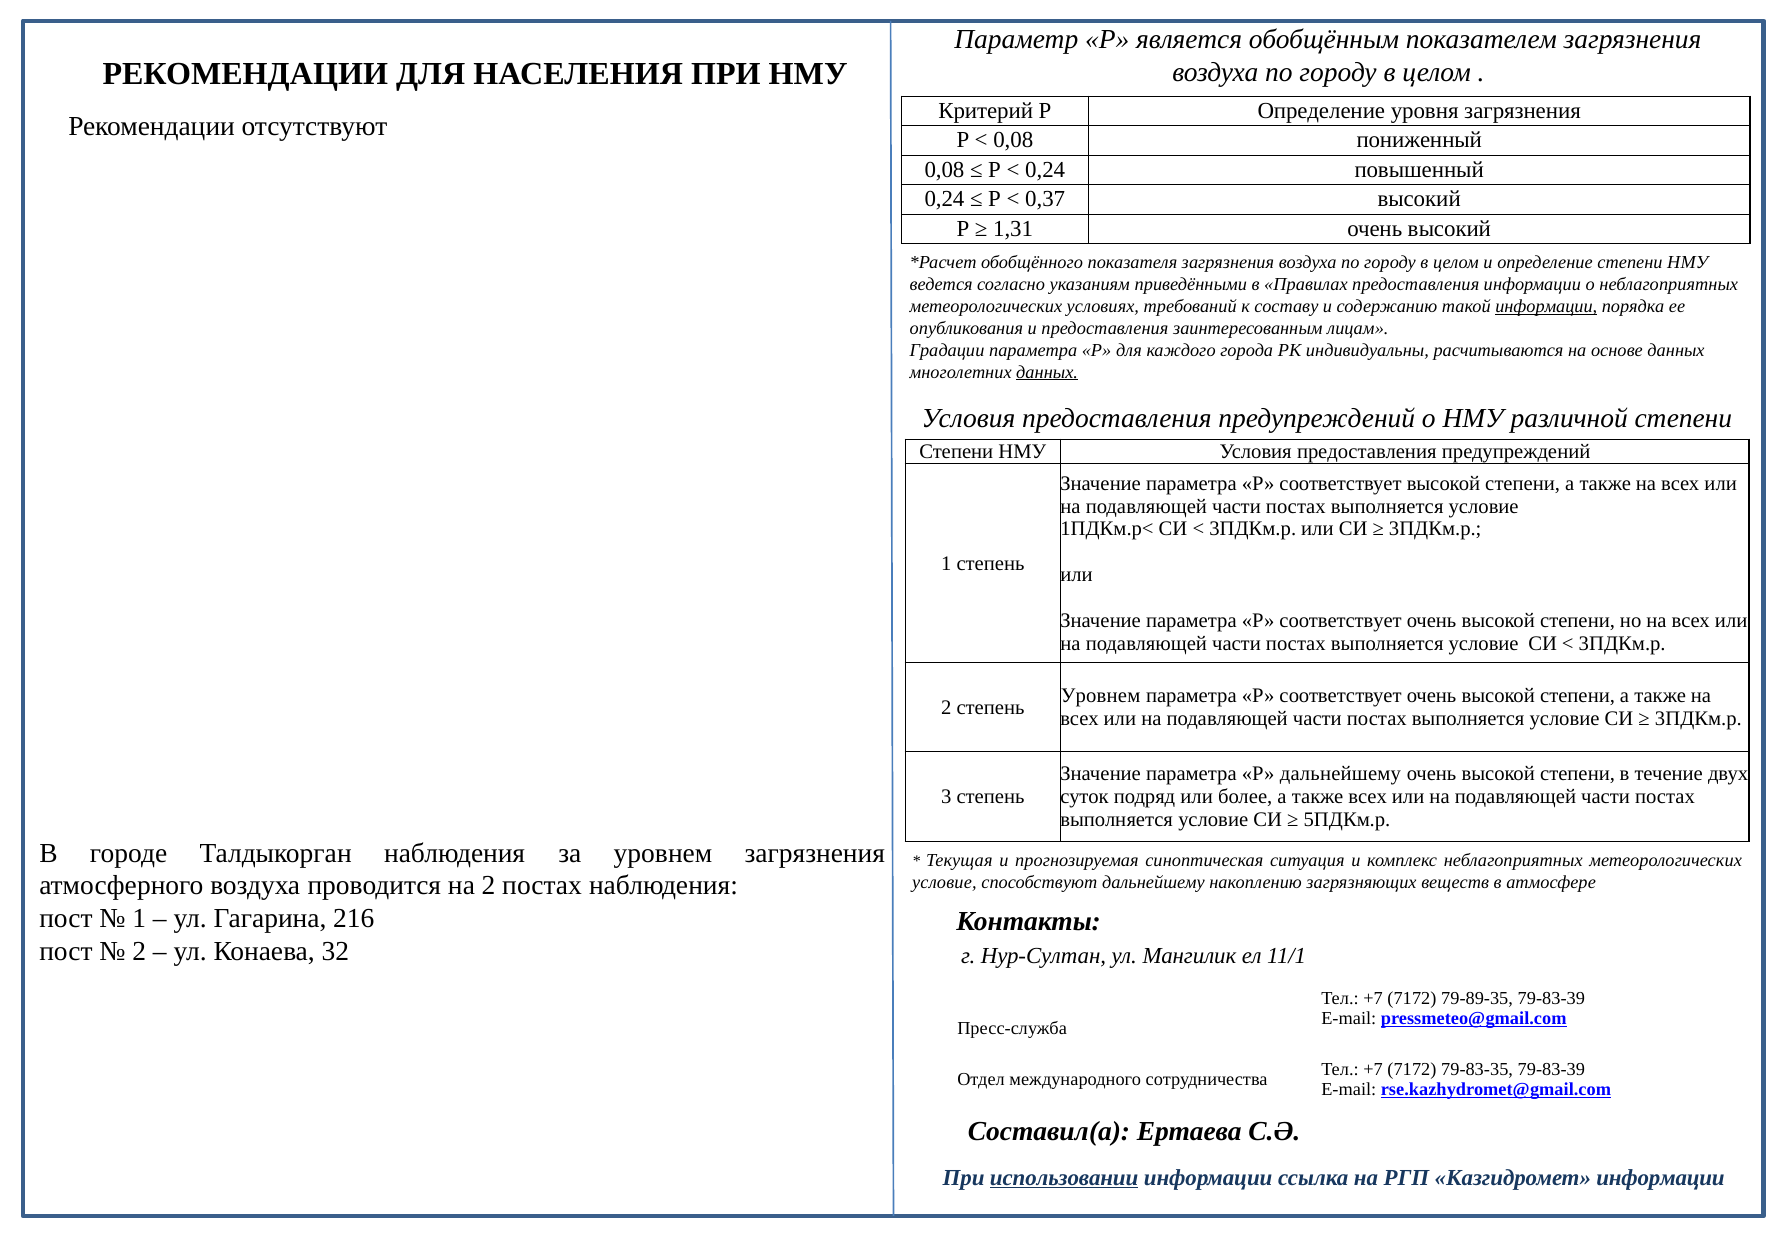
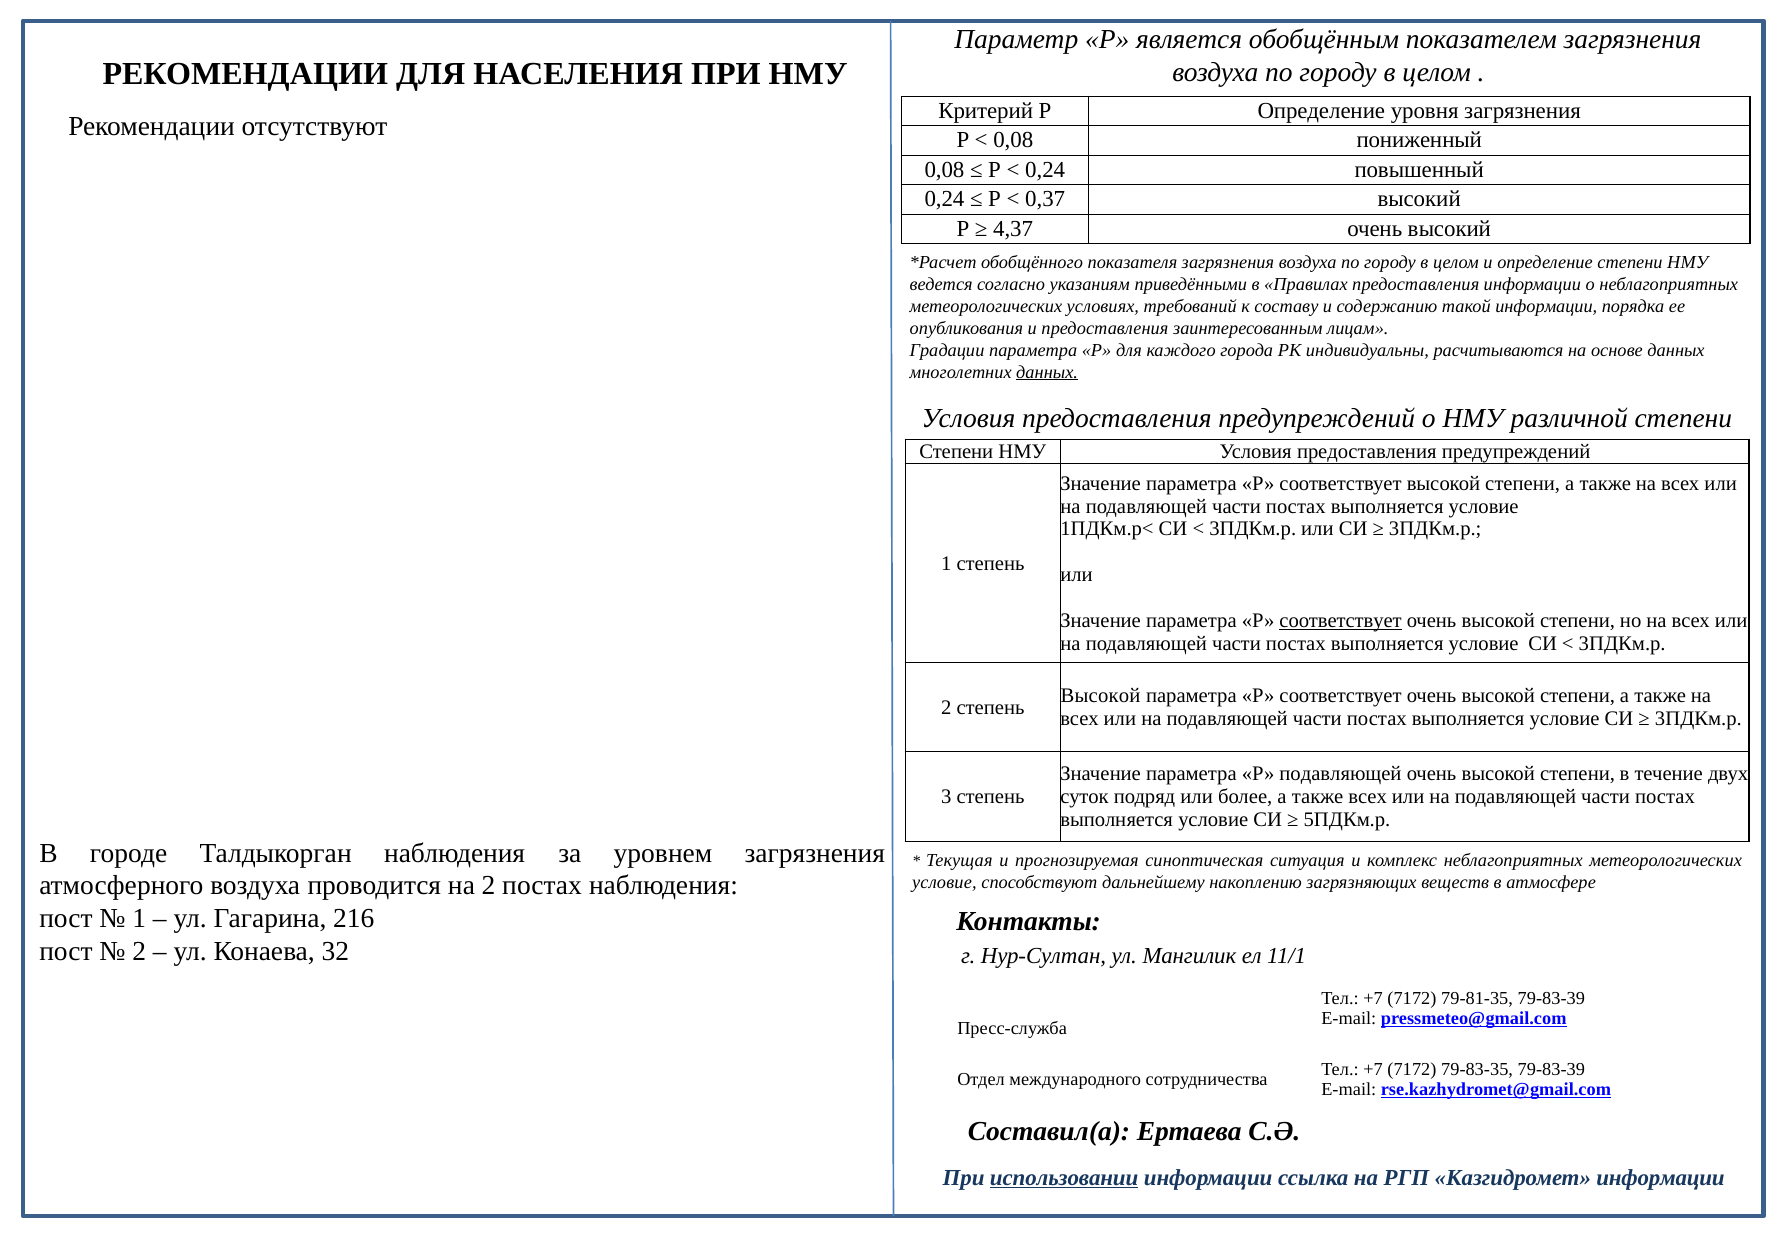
1,31: 1,31 -> 4,37 (1013, 229)
информации underline: present -> none (1546, 306)
соответствует underline: none -> present (1341, 621)
Уровнем: Уровнем -> Высокой (1101, 696)
Р дальнейшему: дальнейшему -> подавляющей (1340, 774)
79-89-35: 79-89-35 -> 79-81-35 (1477, 998)
